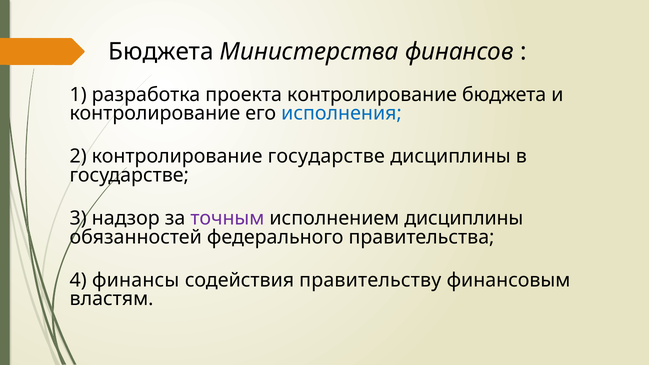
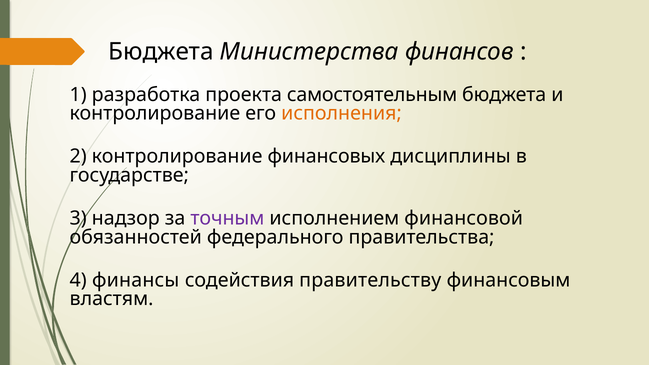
проекта контролирование: контролирование -> самостоятельным (372, 95)
исполнения colour: blue -> orange (341, 113)
контролирование государстве: государстве -> финансовых (326, 156)
исполнением дисциплины: дисциплины -> финансовой (464, 218)
